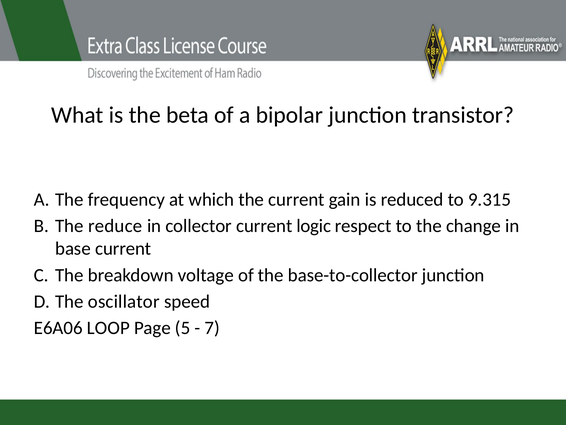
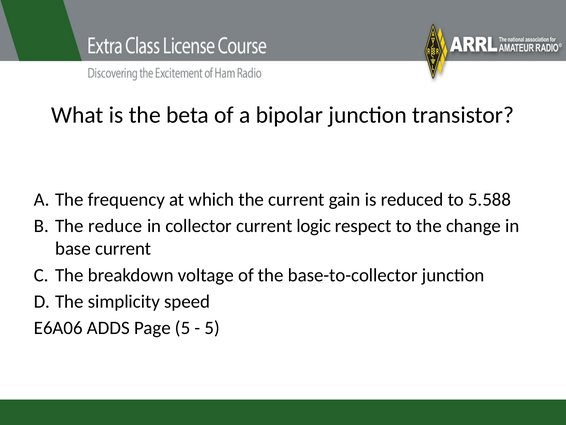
9.315: 9.315 -> 5.588 (490, 199)
oscillator: oscillator -> simplicity (124, 301)
LOOP: LOOP -> ADDS (108, 328)
7: 7 -> 5 (212, 328)
